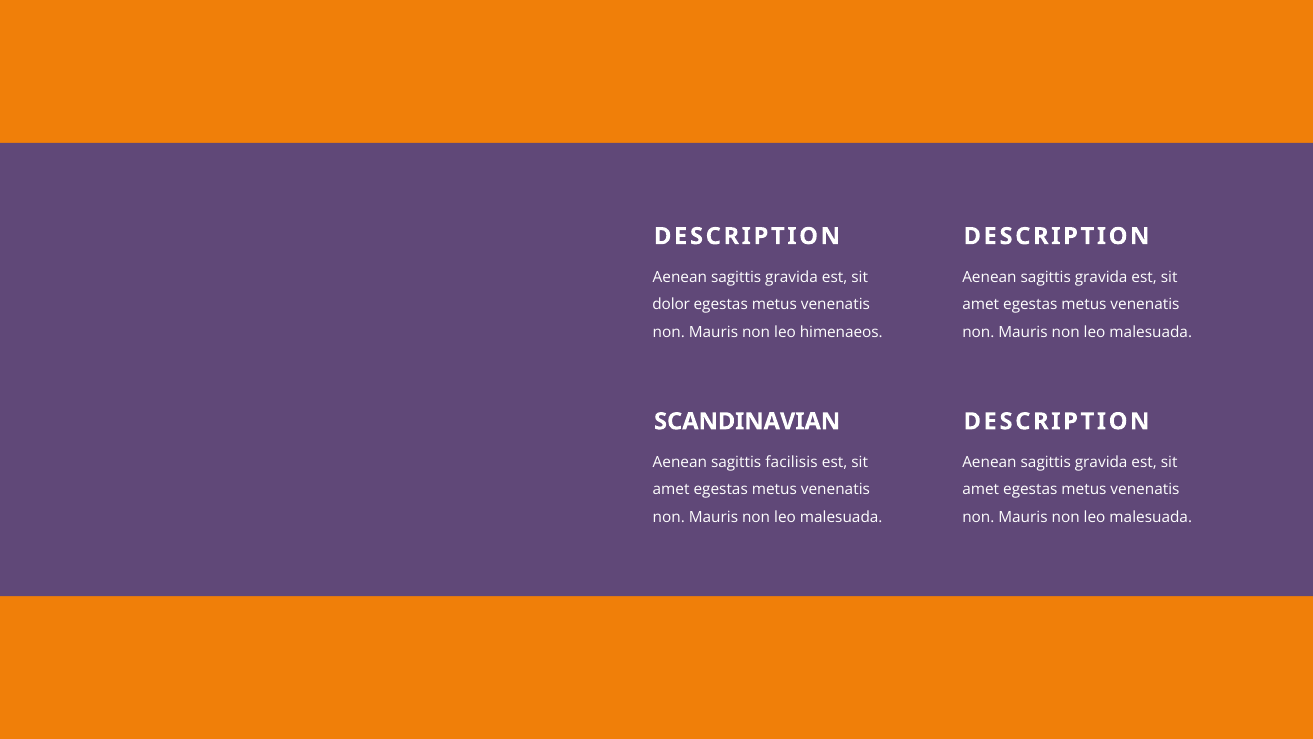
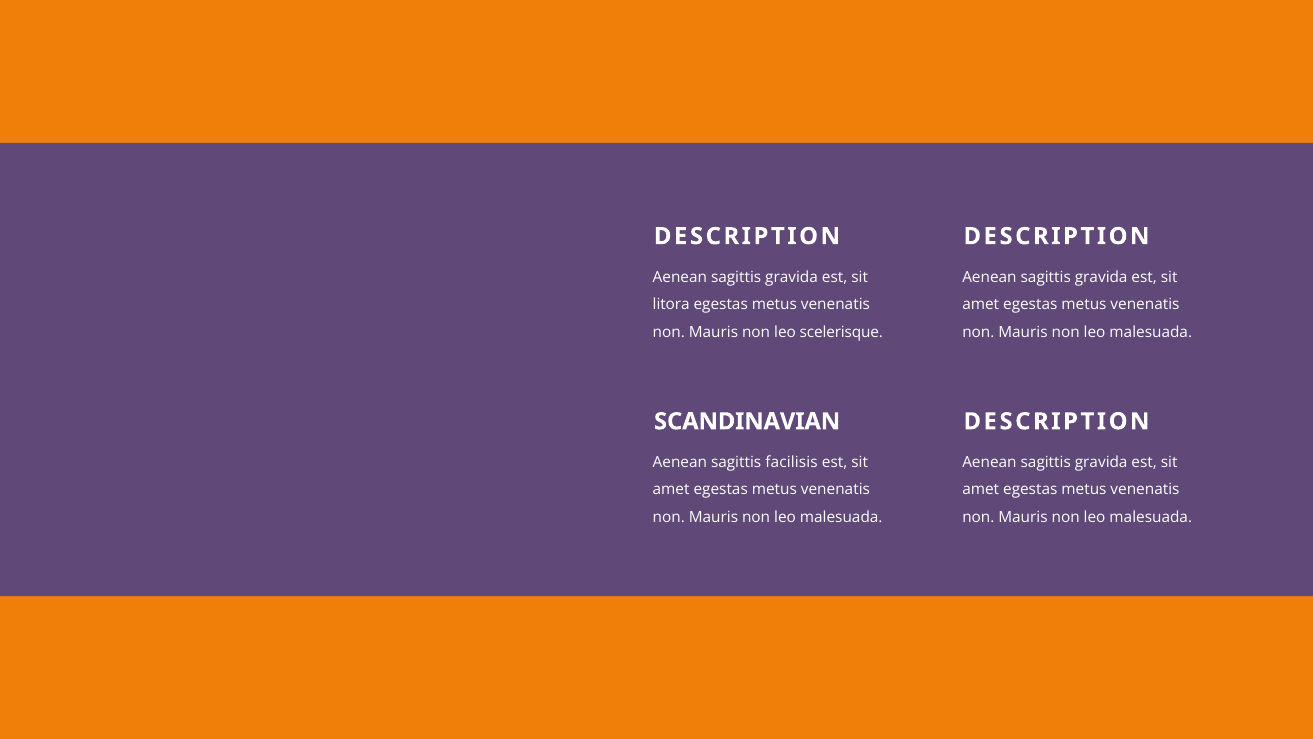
dolor: dolor -> litora (671, 304)
himenaeos: himenaeos -> scelerisque (841, 332)
